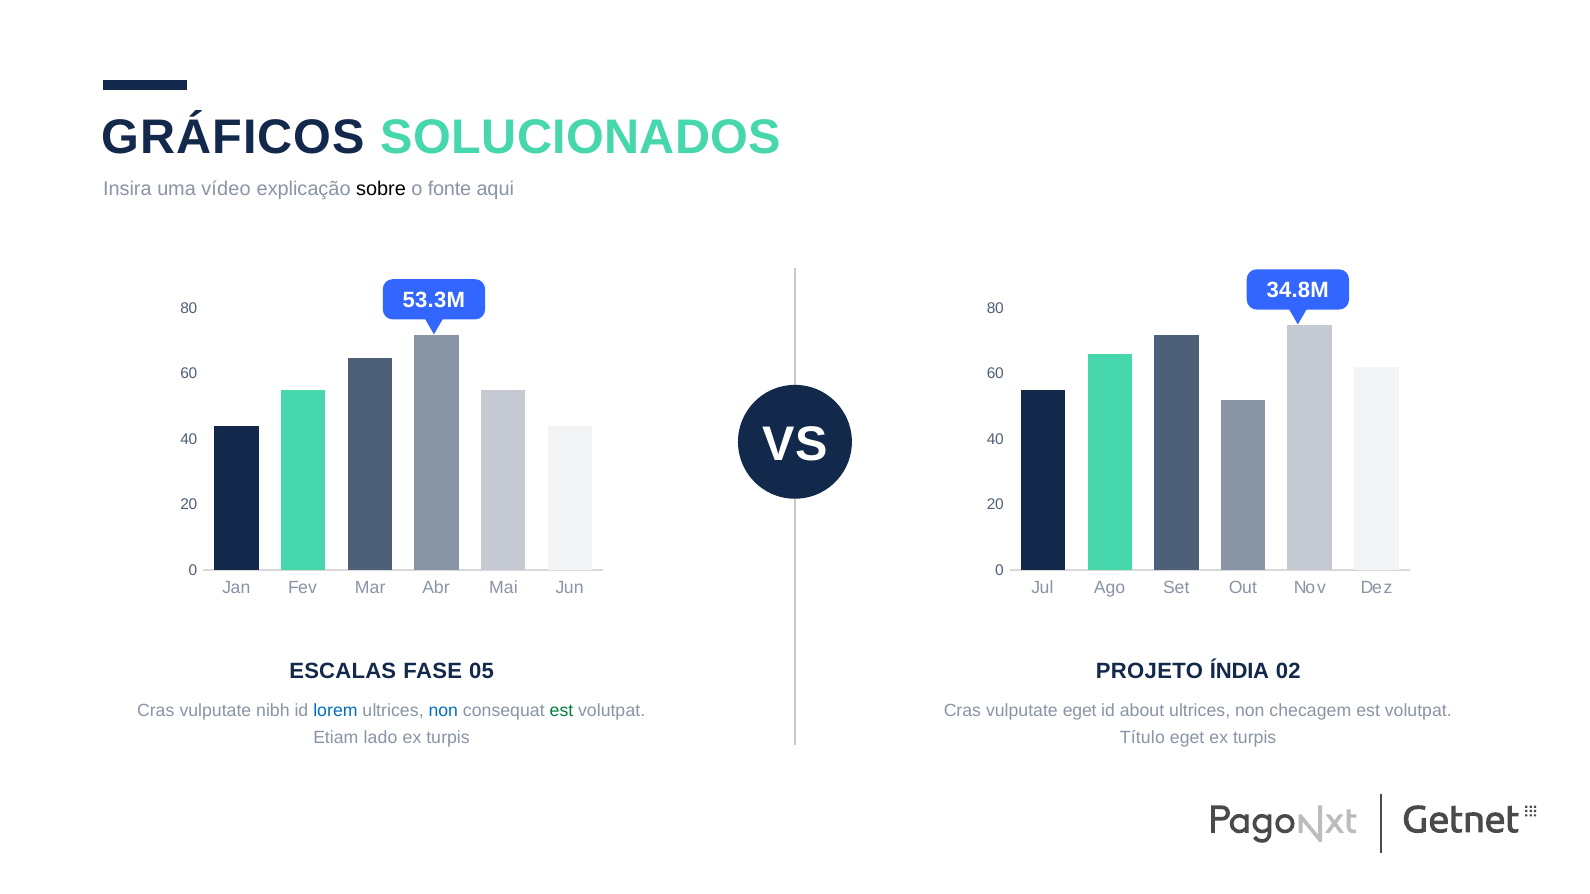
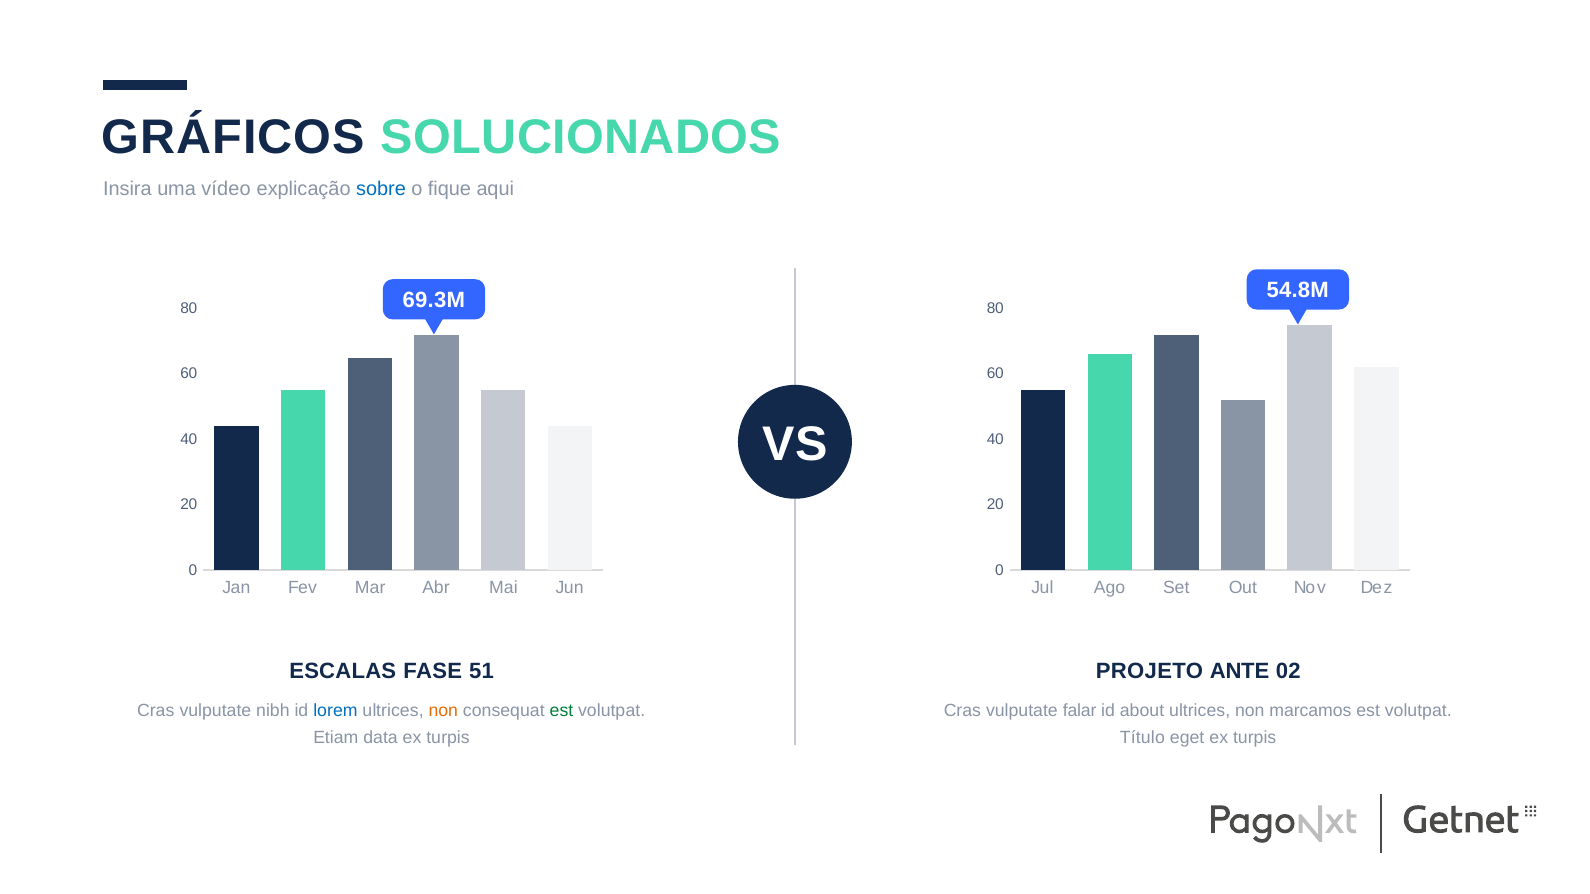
sobre colour: black -> blue (381, 189)
fonte: fonte -> fique (449, 189)
34.8M: 34.8M -> 54.8M (1298, 290)
53.3M: 53.3M -> 69.3M (434, 300)
05: 05 -> 51 (482, 671)
ÍNDIA: ÍNDIA -> ANTE (1239, 671)
non colour: blue -> orange (443, 711)
vulputate eget: eget -> falar (1080, 711)
checagem: checagem -> marcamos (1310, 711)
lado: lado -> data (381, 738)
